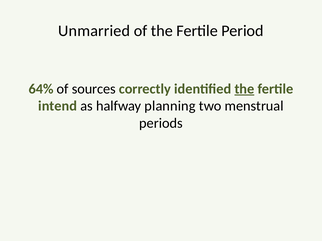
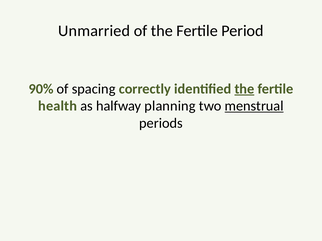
64%: 64% -> 90% (41, 89)
sources: sources -> spacing (94, 89)
intend: intend -> health (58, 106)
menstrual underline: none -> present (254, 106)
